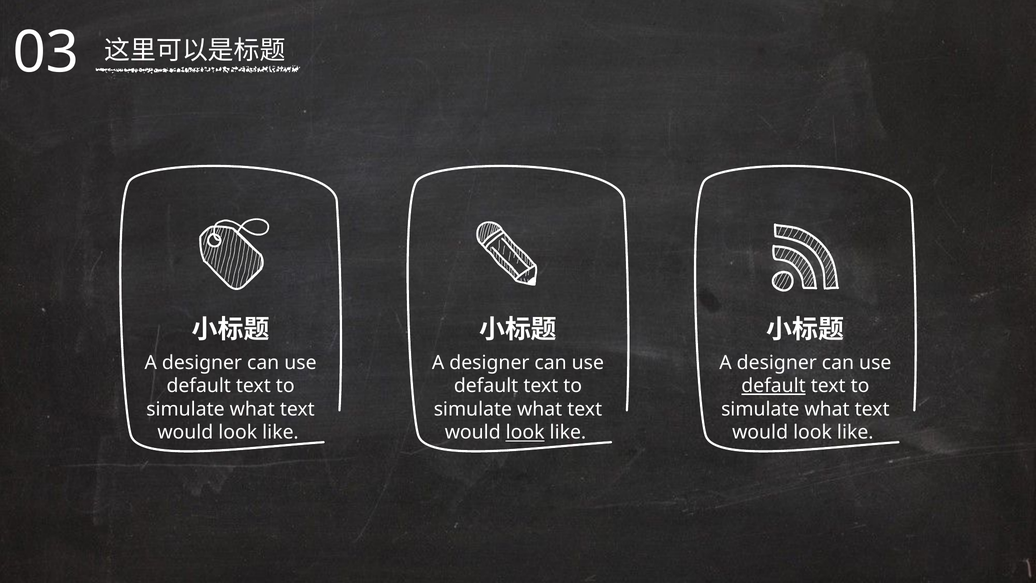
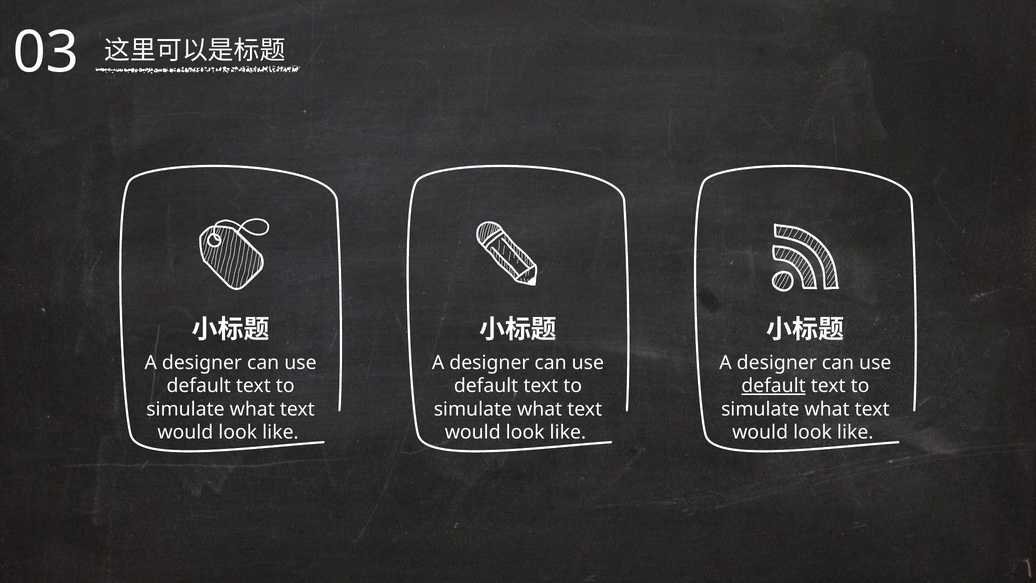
look underline: present -> none (525, 432)
